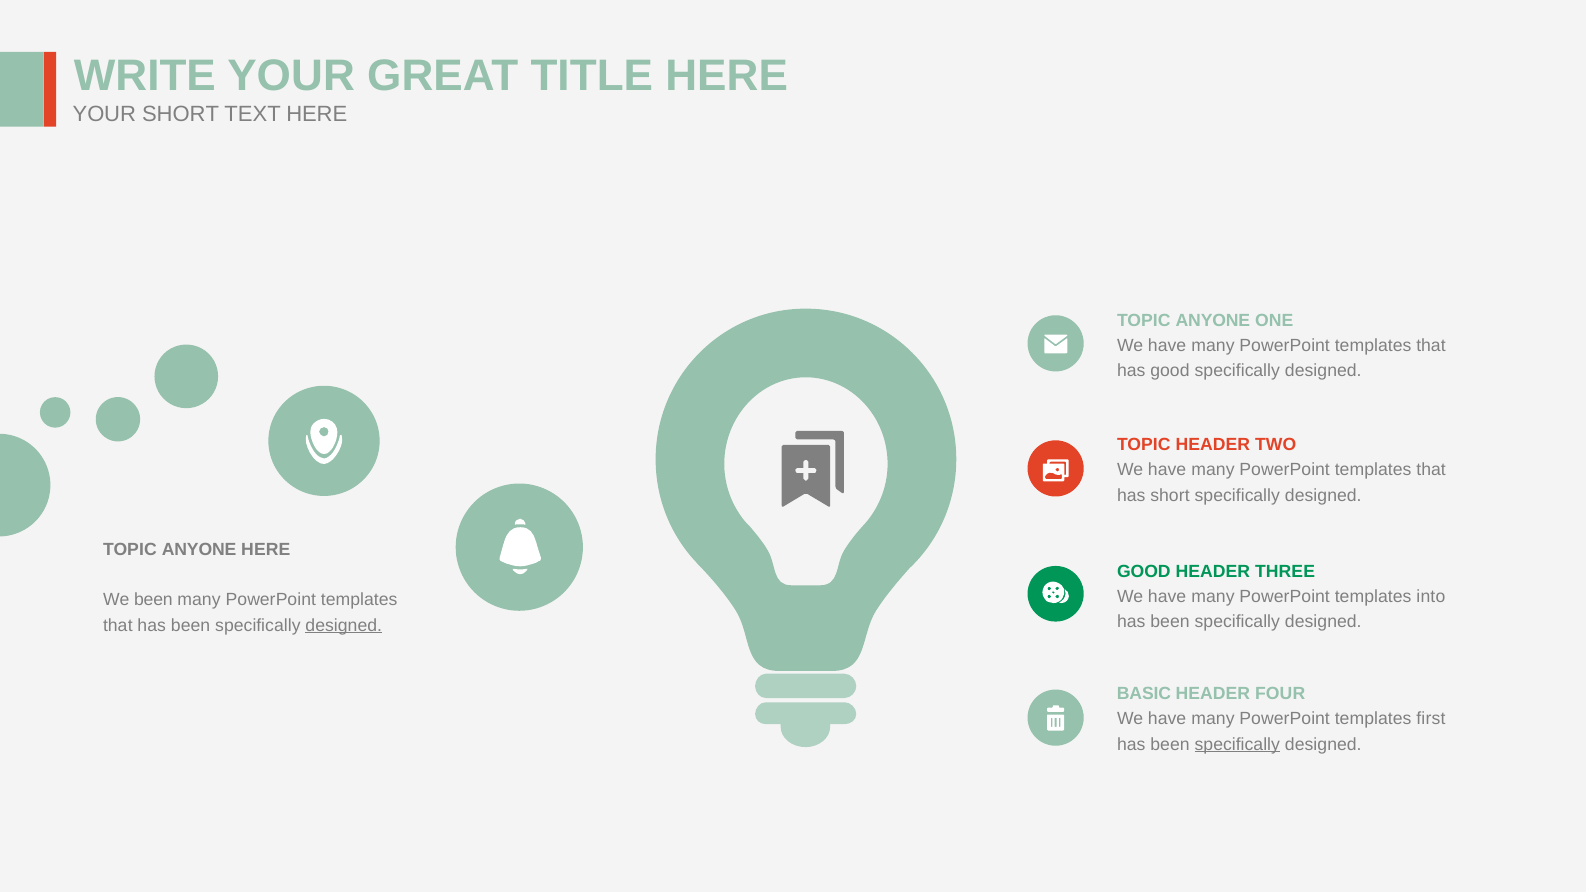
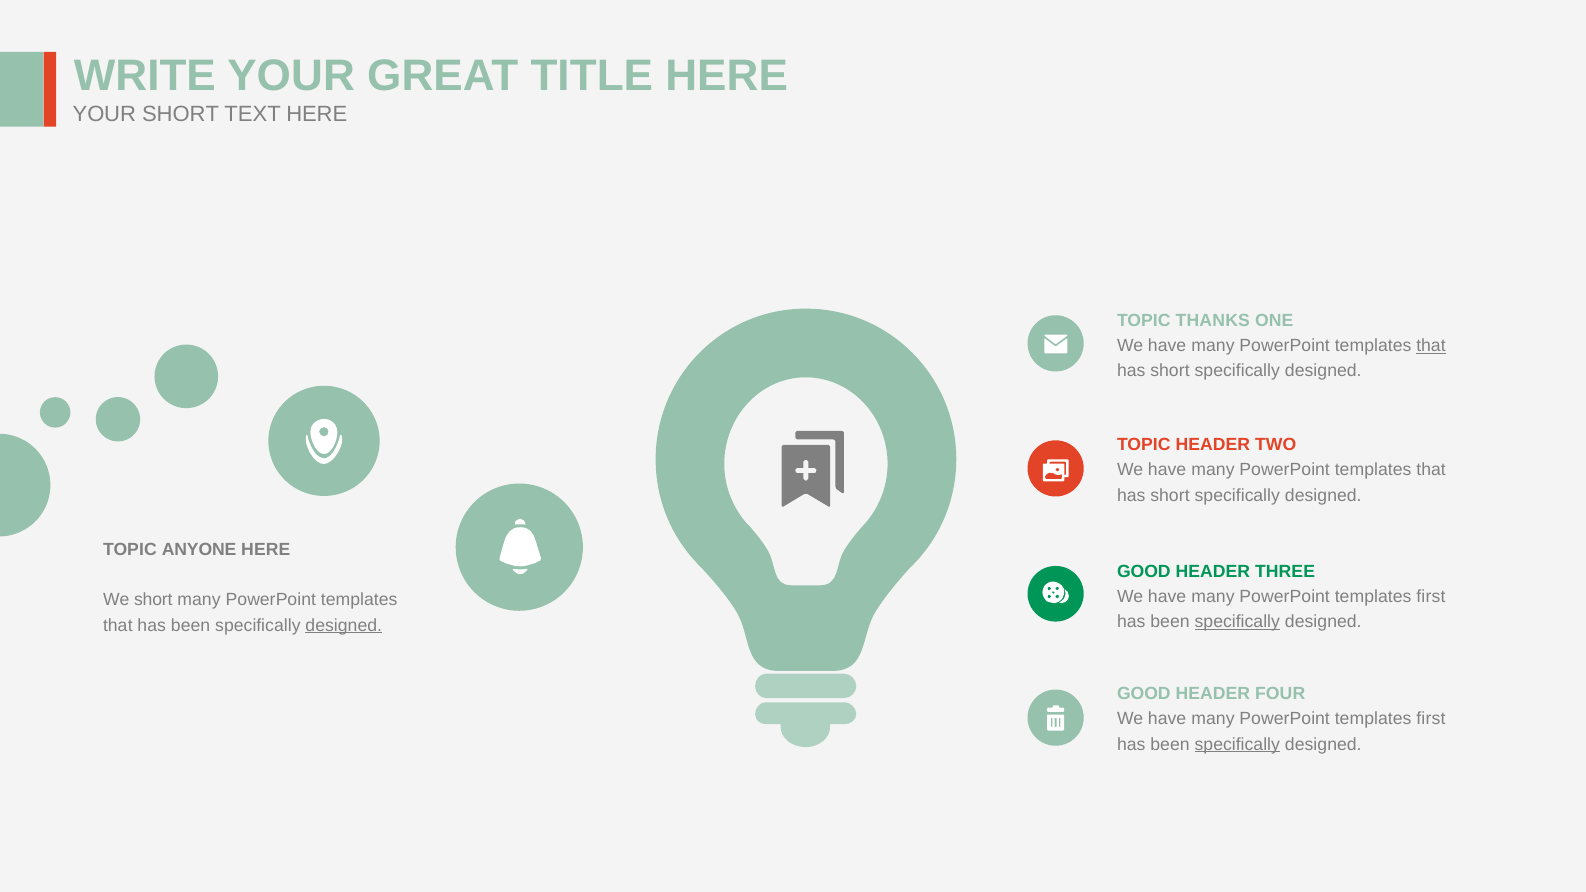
ANYONE: ANYONE -> THANKS (1213, 320)
that underline: none -> present (1431, 346)
good: good -> short (1170, 371)
into: into -> first (1431, 597)
We been: been -> short (153, 600)
specifically underline: none -> present (1237, 622)
BASIC: BASIC -> GOOD (1144, 694)
